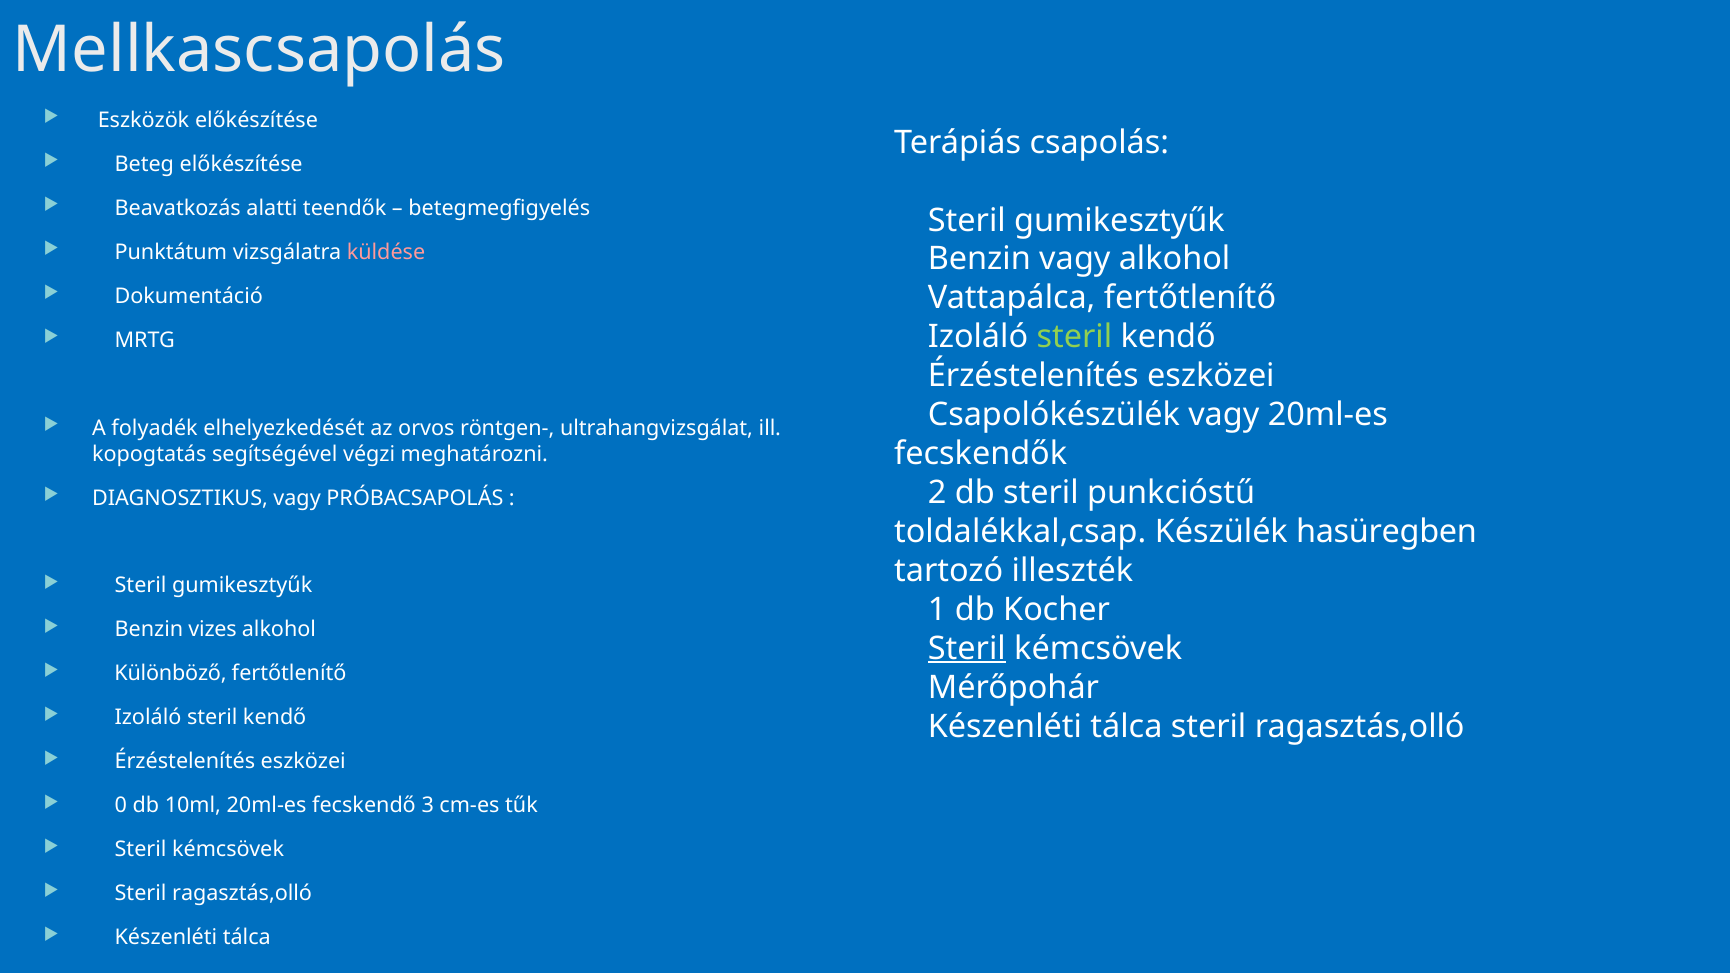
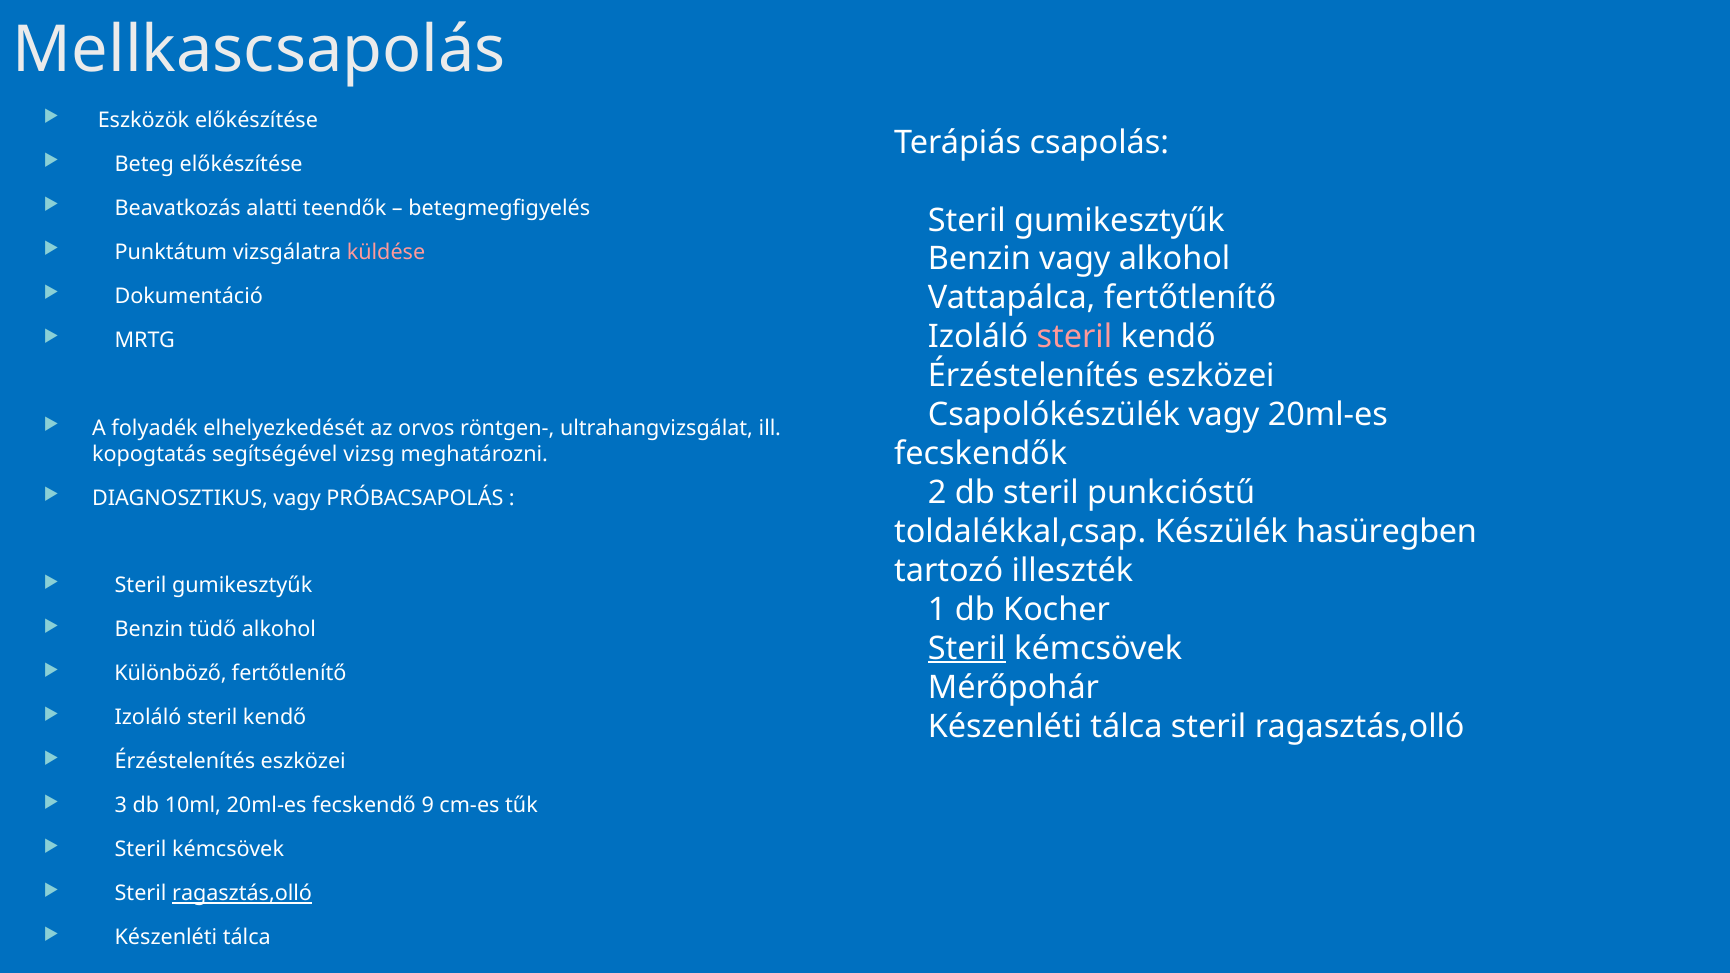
steril colour: light green -> pink (1074, 337)
végzi: végzi -> vizsg (369, 454)
vizes: vizes -> tüdő (212, 630)
0: 0 -> 3 (121, 806)
3: 3 -> 9 (428, 806)
ragasztás,olló underline: none -> present (242, 894)
